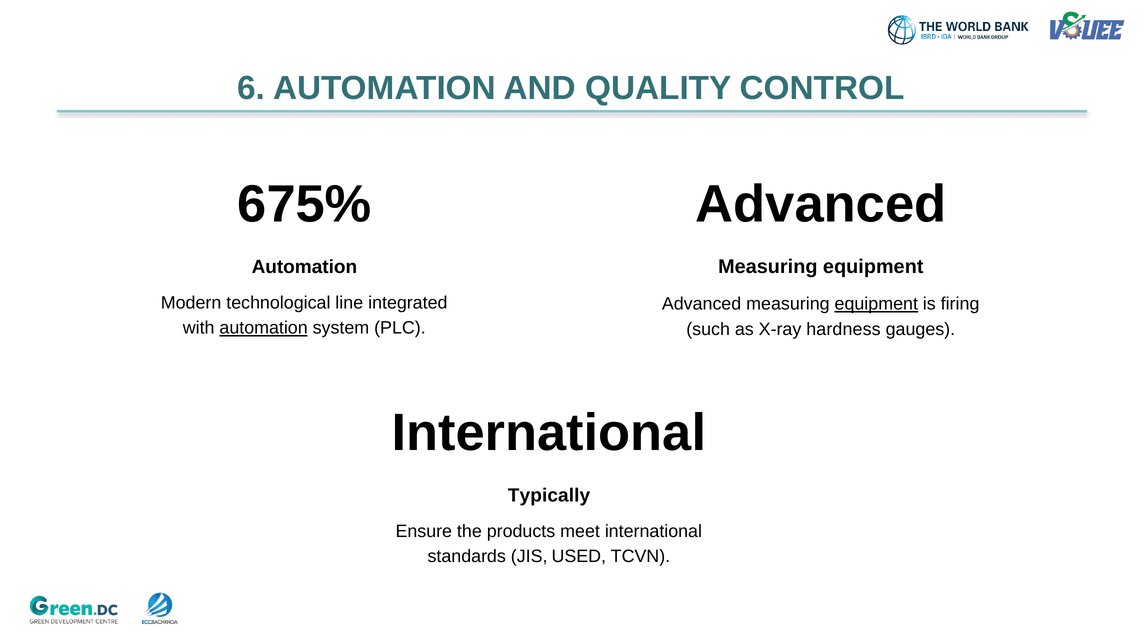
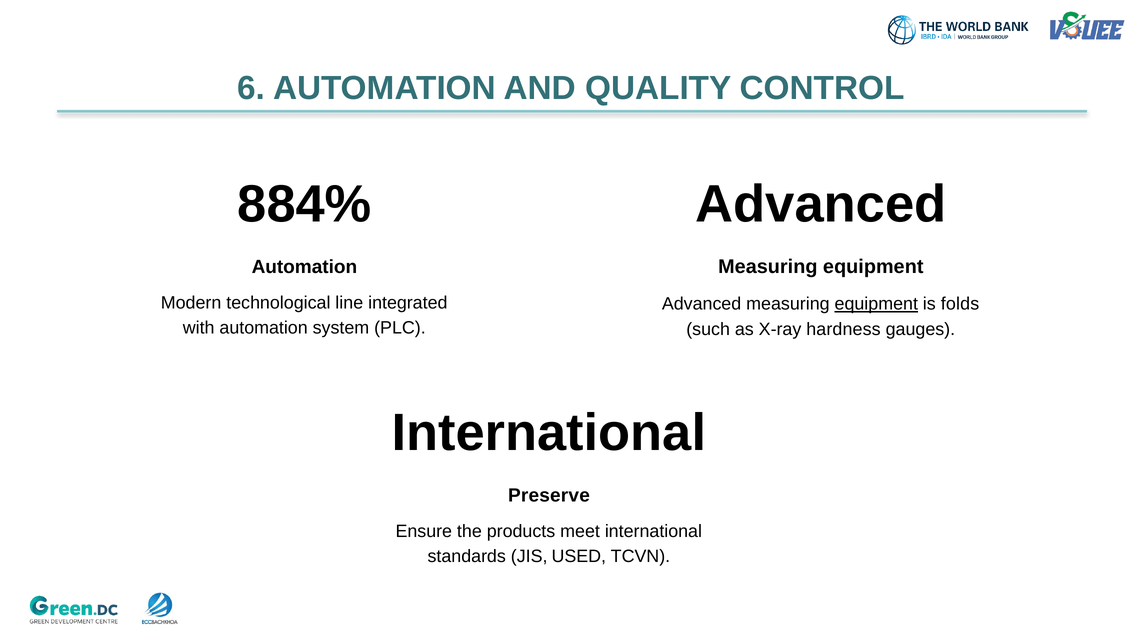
675%: 675% -> 884% (304, 204)
firing: firing -> folds (960, 304)
automation underline: present -> none (264, 328)
Typically: Typically -> Preserve (549, 495)
